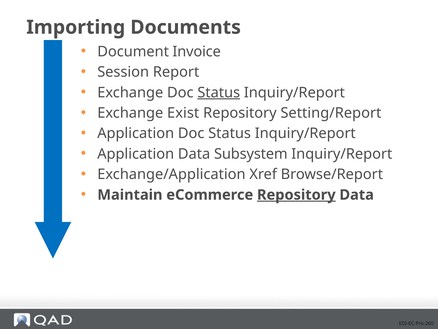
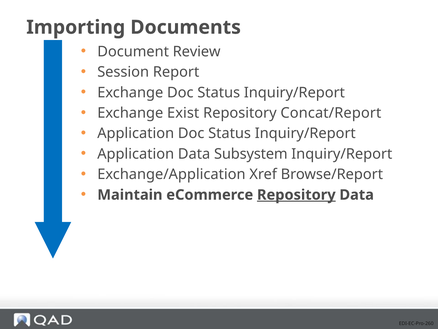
Invoice: Invoice -> Review (197, 52)
Status underline: present -> none (219, 92)
Setting/Report: Setting/Report -> Concat/Report (331, 113)
